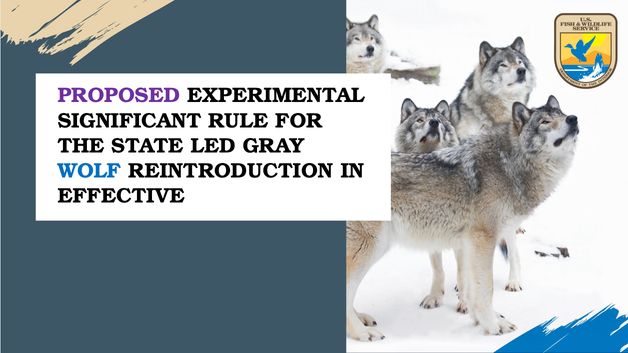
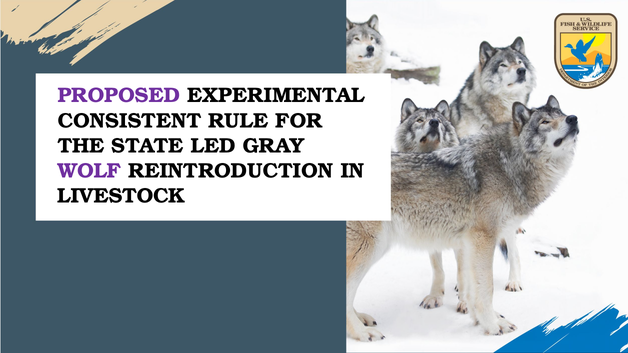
SIGNIFICANT: SIGNIFICANT -> CONSISTENT (129, 121)
WOLF colour: blue -> purple (89, 171)
EFFECTIVE: EFFECTIVE -> LIVESTOCK (121, 196)
